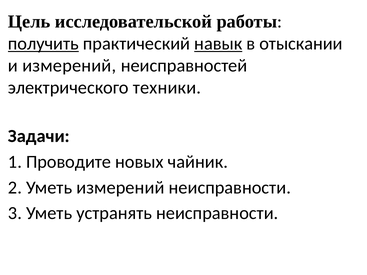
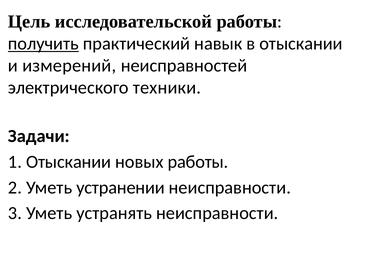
навык underline: present -> none (218, 44)
1 Проводите: Проводите -> Отыскании (69, 162)
новых чайник: чайник -> работы (198, 162)
Уметь измерений: измерений -> устранении (120, 188)
